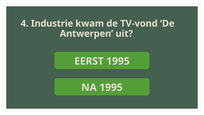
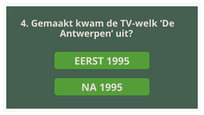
Industrie: Industrie -> Gemaakt (52, 23)
TV-vond: TV-vond -> TV-welk (139, 23)
